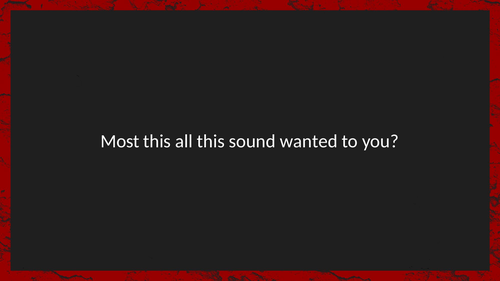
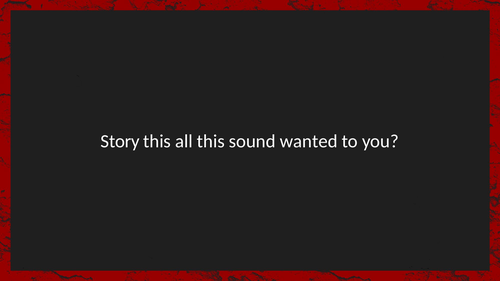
Most: Most -> Story (120, 142)
